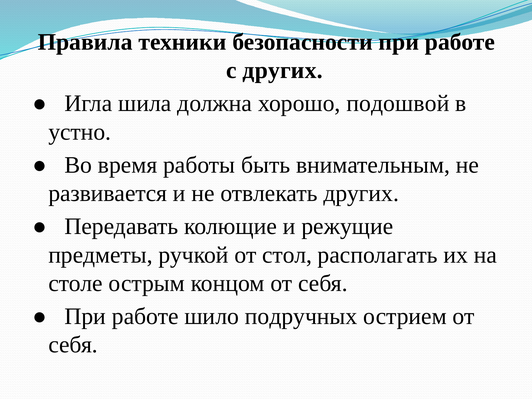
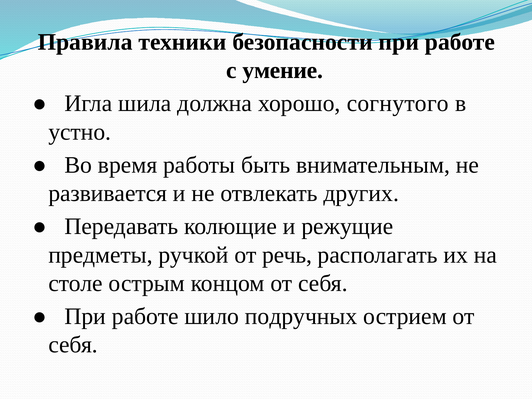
с других: других -> умение (283, 70)
подошвой: подошвой -> согнутого (398, 103)
стол: стол -> речь (287, 255)
